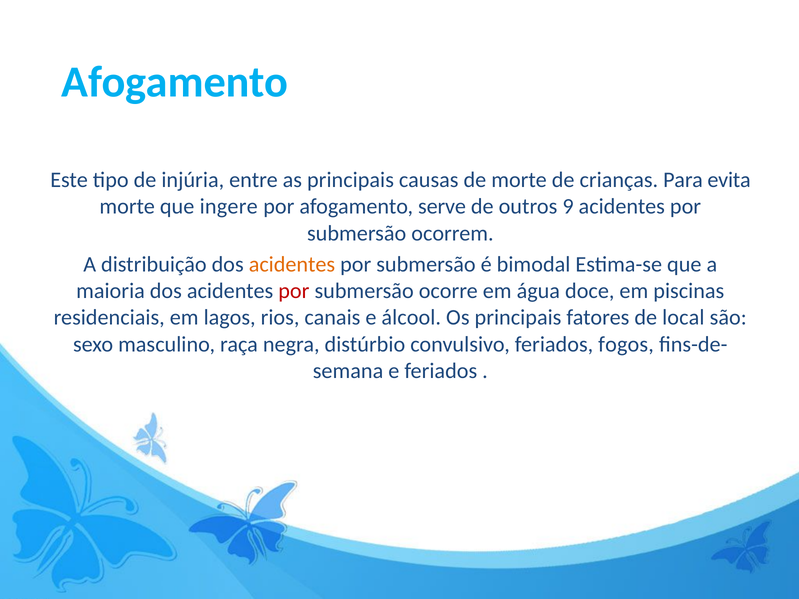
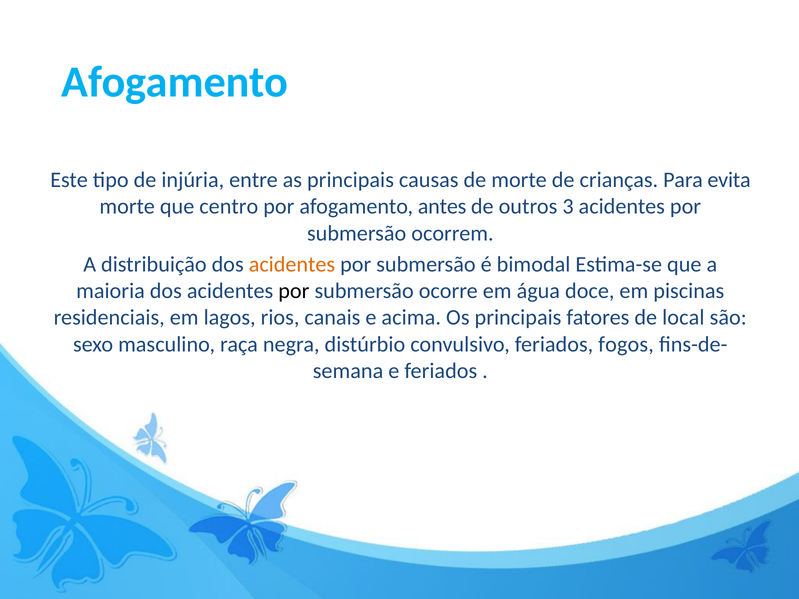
ingere: ingere -> centro (229, 207)
serve: serve -> antes (442, 207)
9: 9 -> 3 (568, 207)
por colour: red -> black (294, 291)
álcool: álcool -> acima (411, 318)
